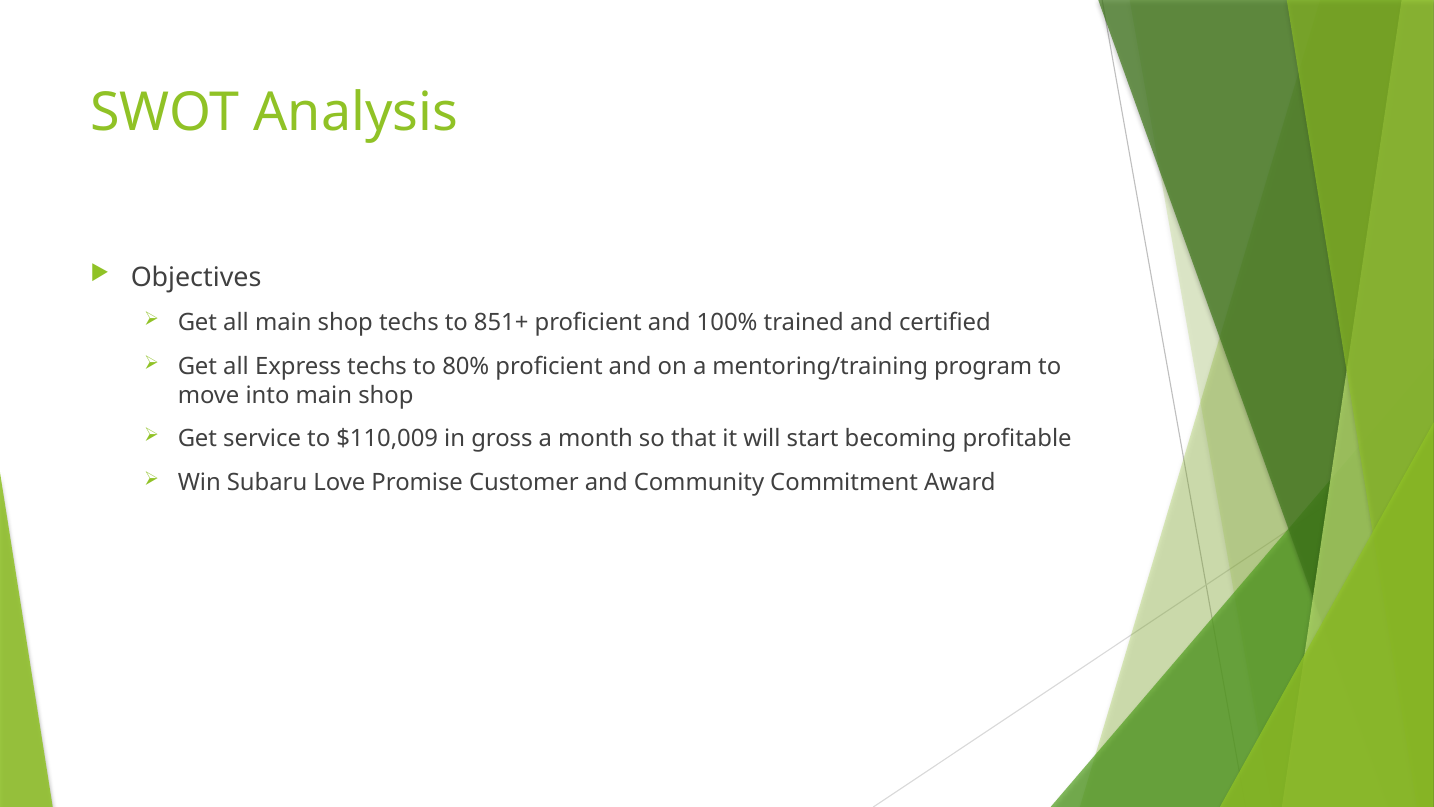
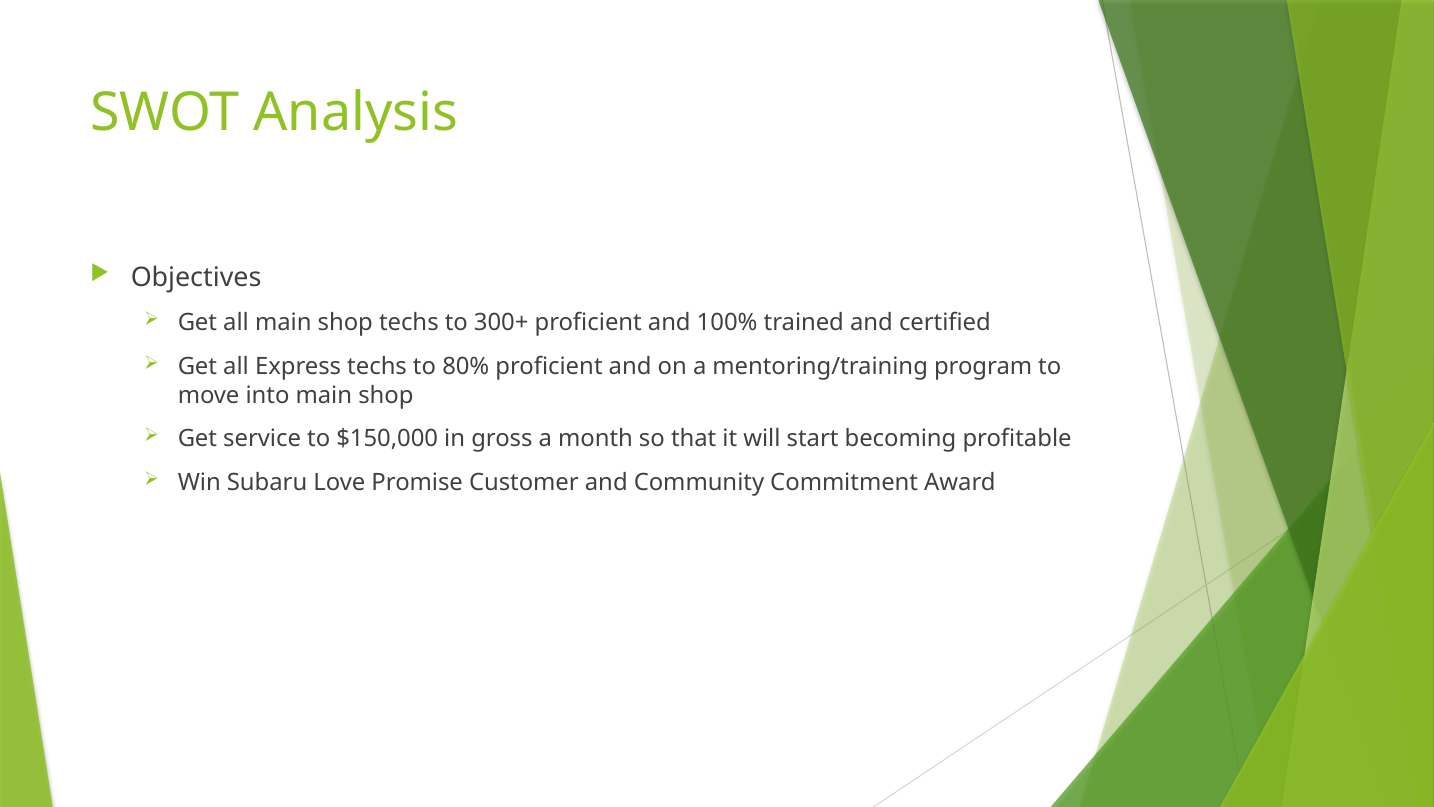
851+: 851+ -> 300+ (501, 323)
$110,009: $110,009 -> $150,000 (387, 439)
